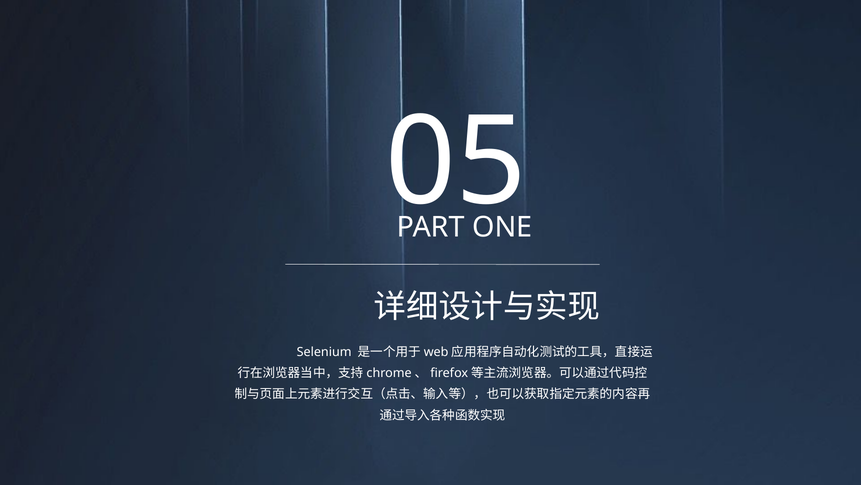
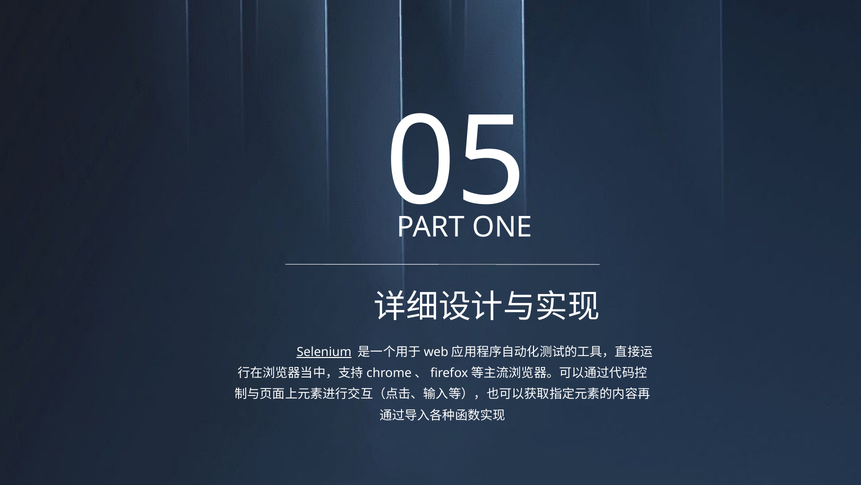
Selenium underline: none -> present (324, 351)
